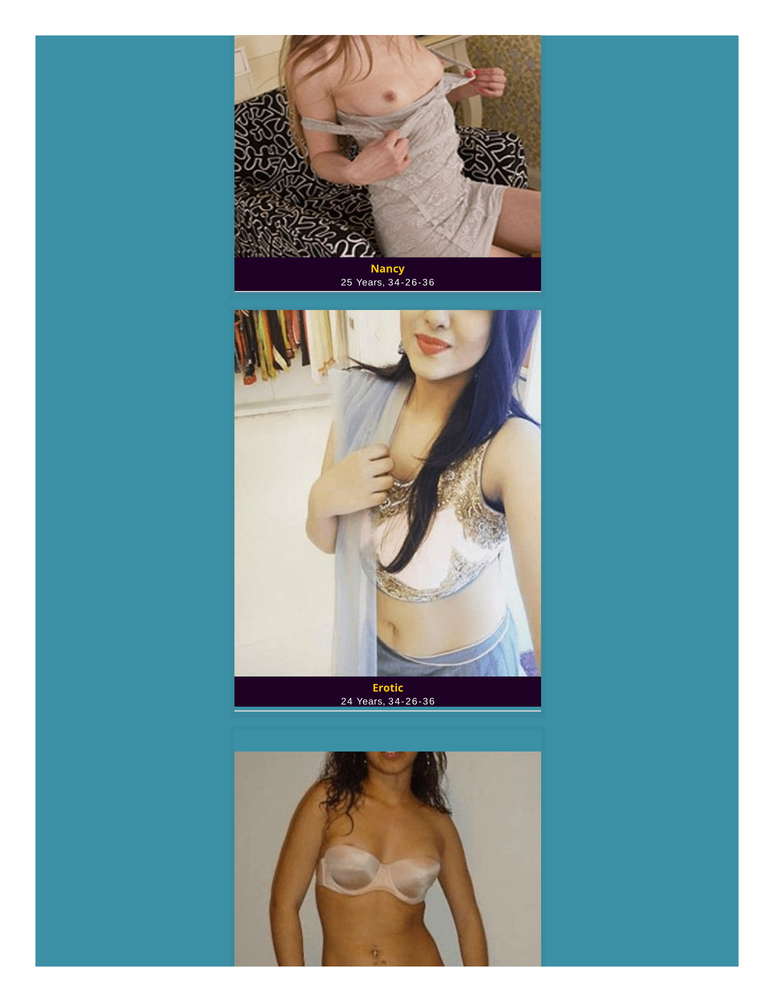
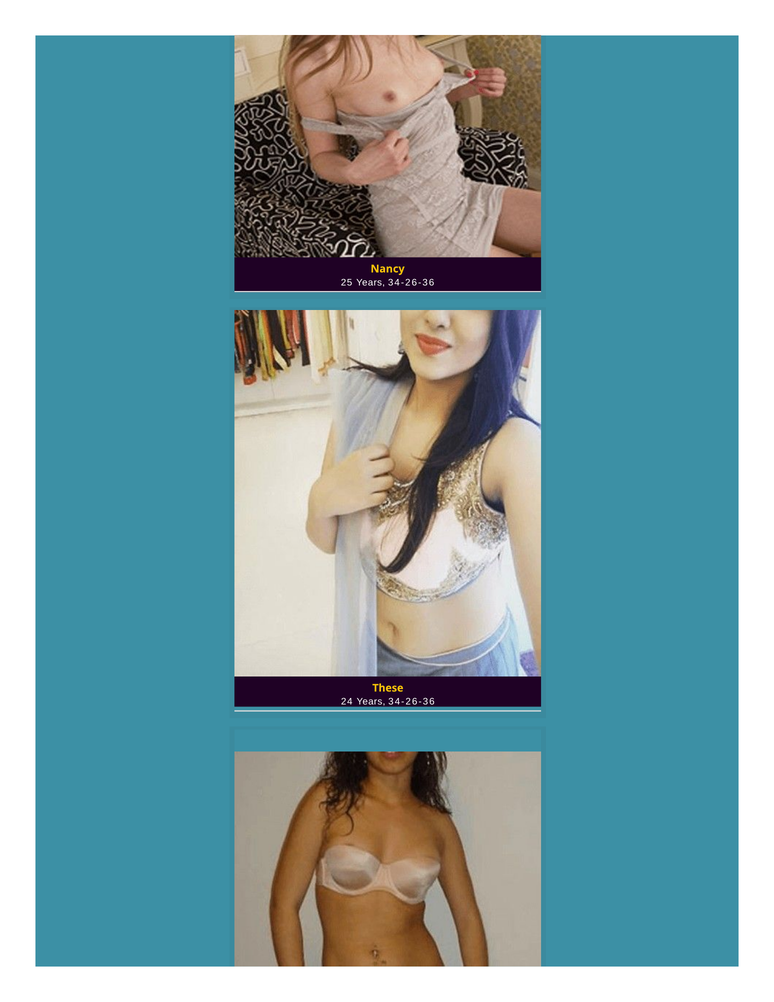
Erotic: Erotic -> These (388, 688)
